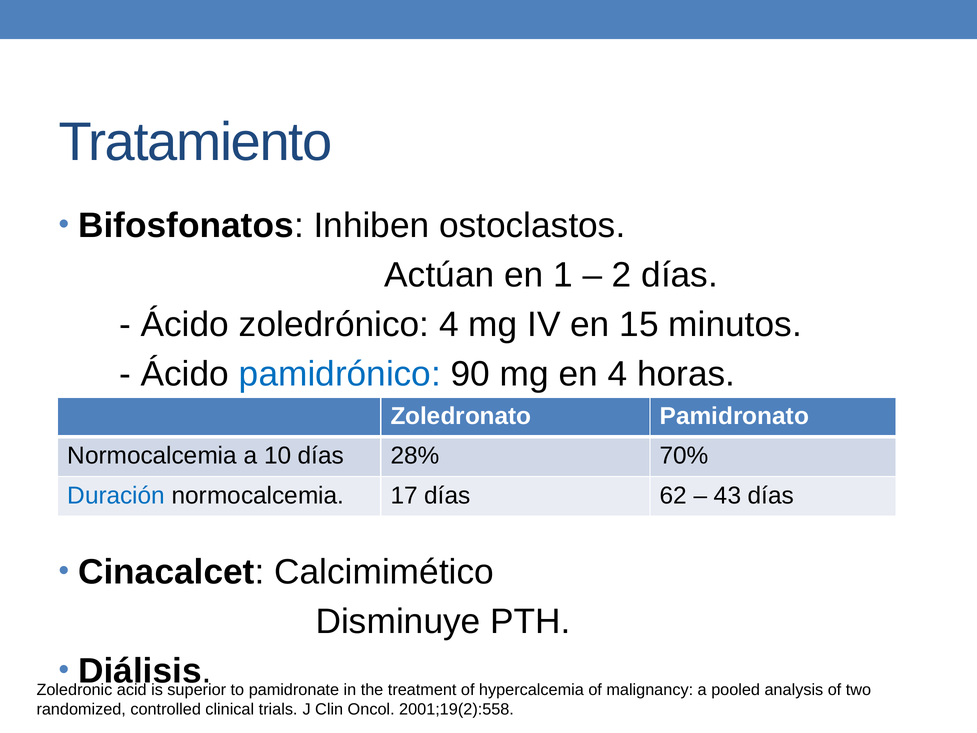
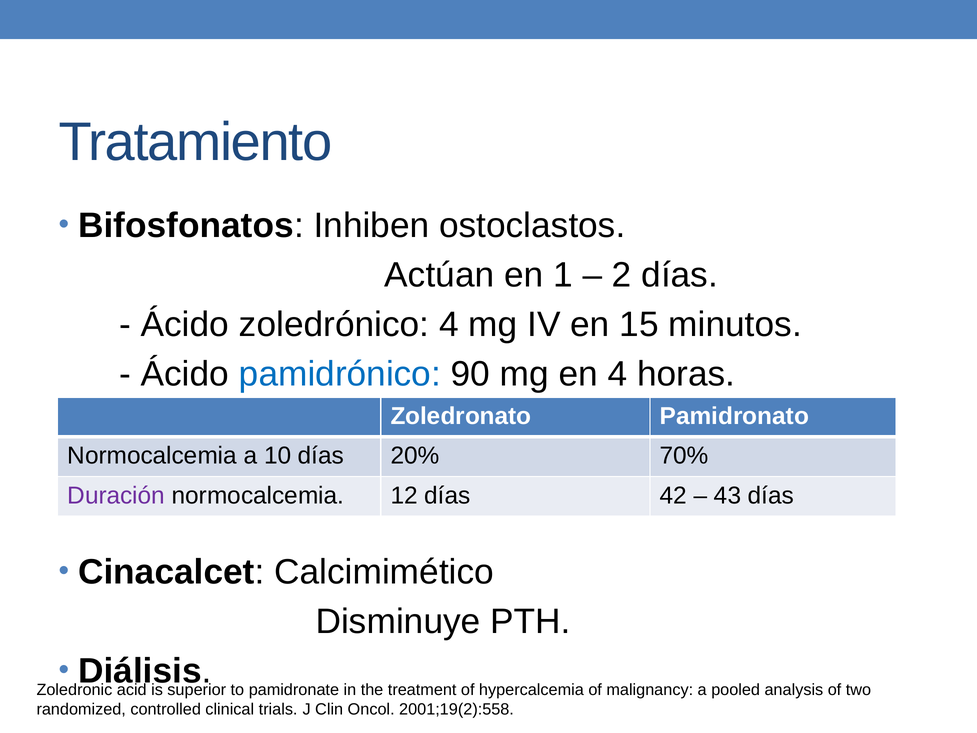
28%: 28% -> 20% (415, 456)
Duración colour: blue -> purple (116, 495)
17: 17 -> 12 (404, 495)
62: 62 -> 42 (673, 495)
